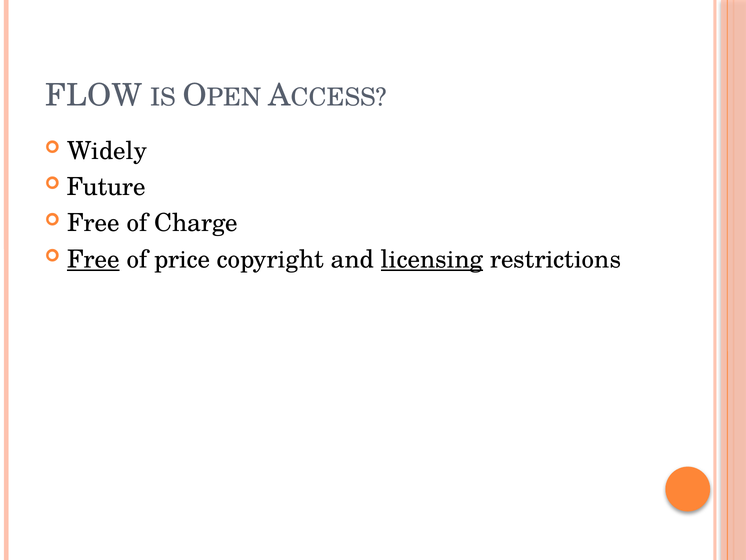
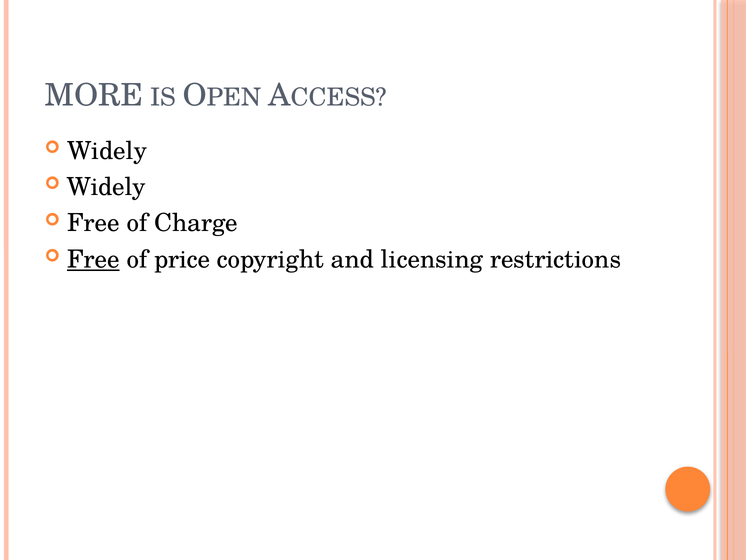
FLOW: FLOW -> MORE (94, 95)
Future: Future -> Widely (106, 187)
licensing underline: present -> none (432, 259)
